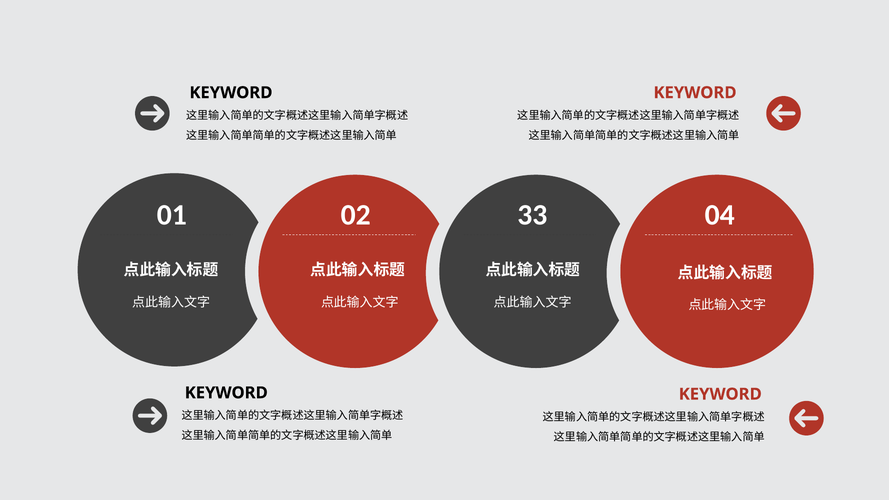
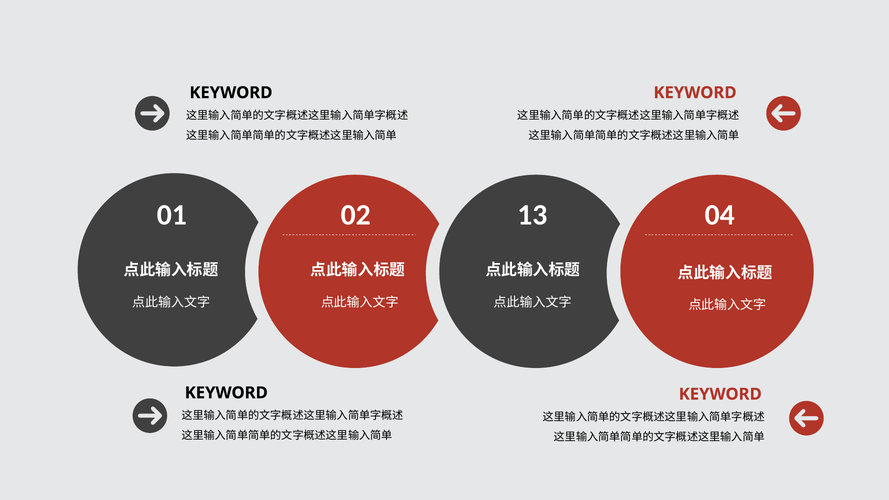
33: 33 -> 13 (532, 215)
